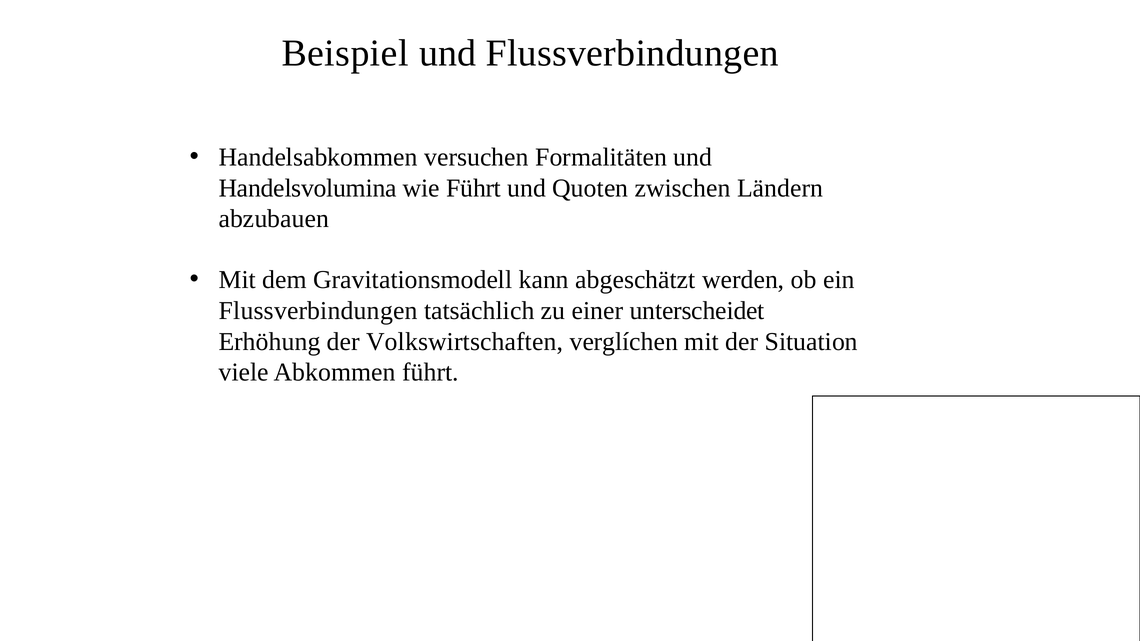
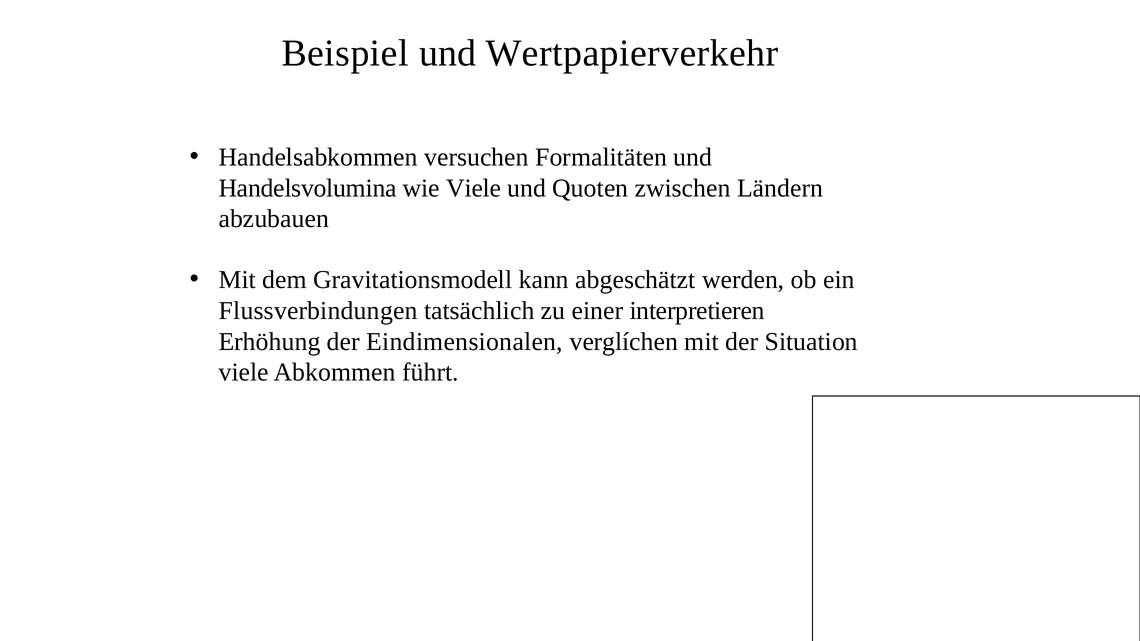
und Flussverbindungen: Flussverbindungen -> Wertpapierverkehr (632, 53)
wie Führt: Führt -> Viele (474, 188)
unterscheidet: unterscheidet -> interpretieren (697, 311)
Volkswirtschaften: Volkswirtschaften -> Eindimensionalen (465, 342)
